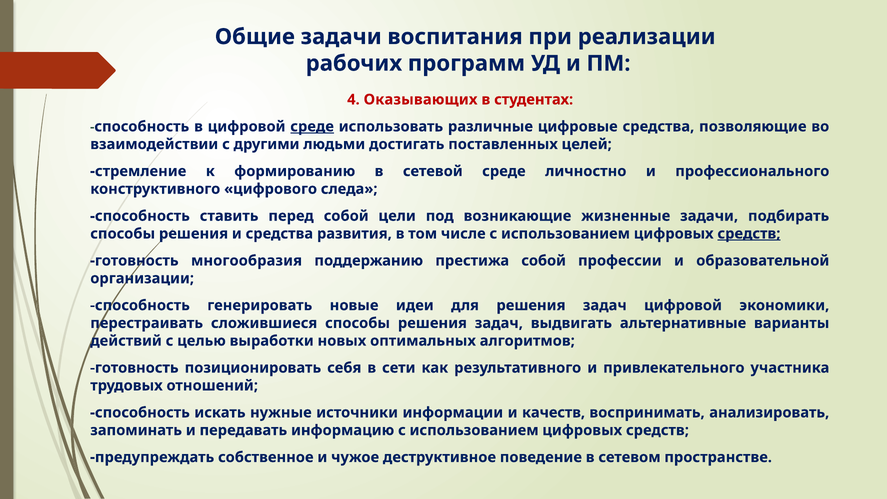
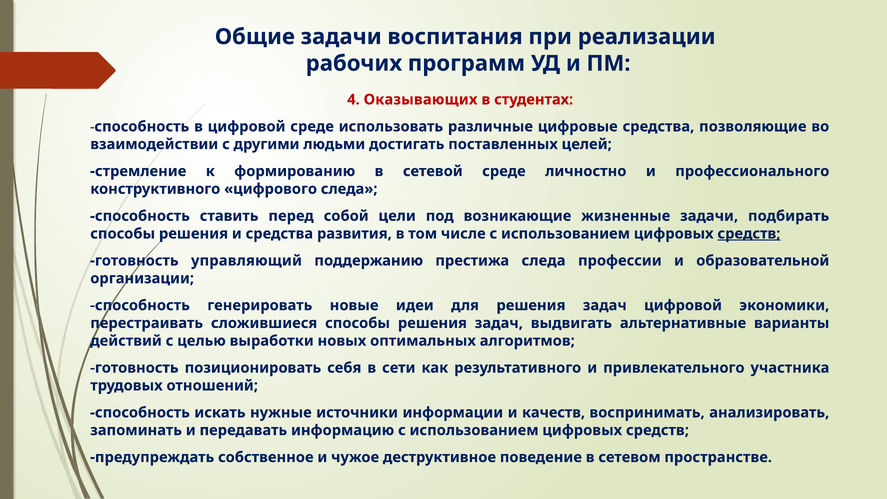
среде underline: present -> none (312, 126)
многообразия: многообразия -> управляющий (246, 261)
престижа собой: собой -> следа (544, 261)
